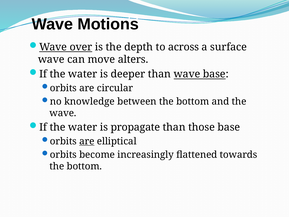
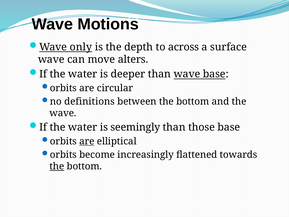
over: over -> only (81, 47)
knowledge: knowledge -> definitions (89, 101)
propagate: propagate -> seemingly (135, 127)
the underline: none -> present (57, 166)
